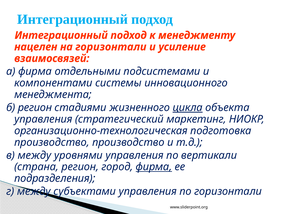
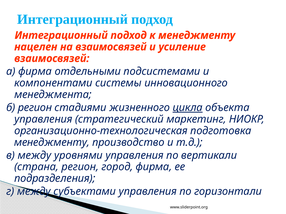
на горизонтали: горизонтали -> взаимосвязей (111, 47)
производство: производство -> менеджменту (52, 143)
фирма underline: present -> none (154, 167)
